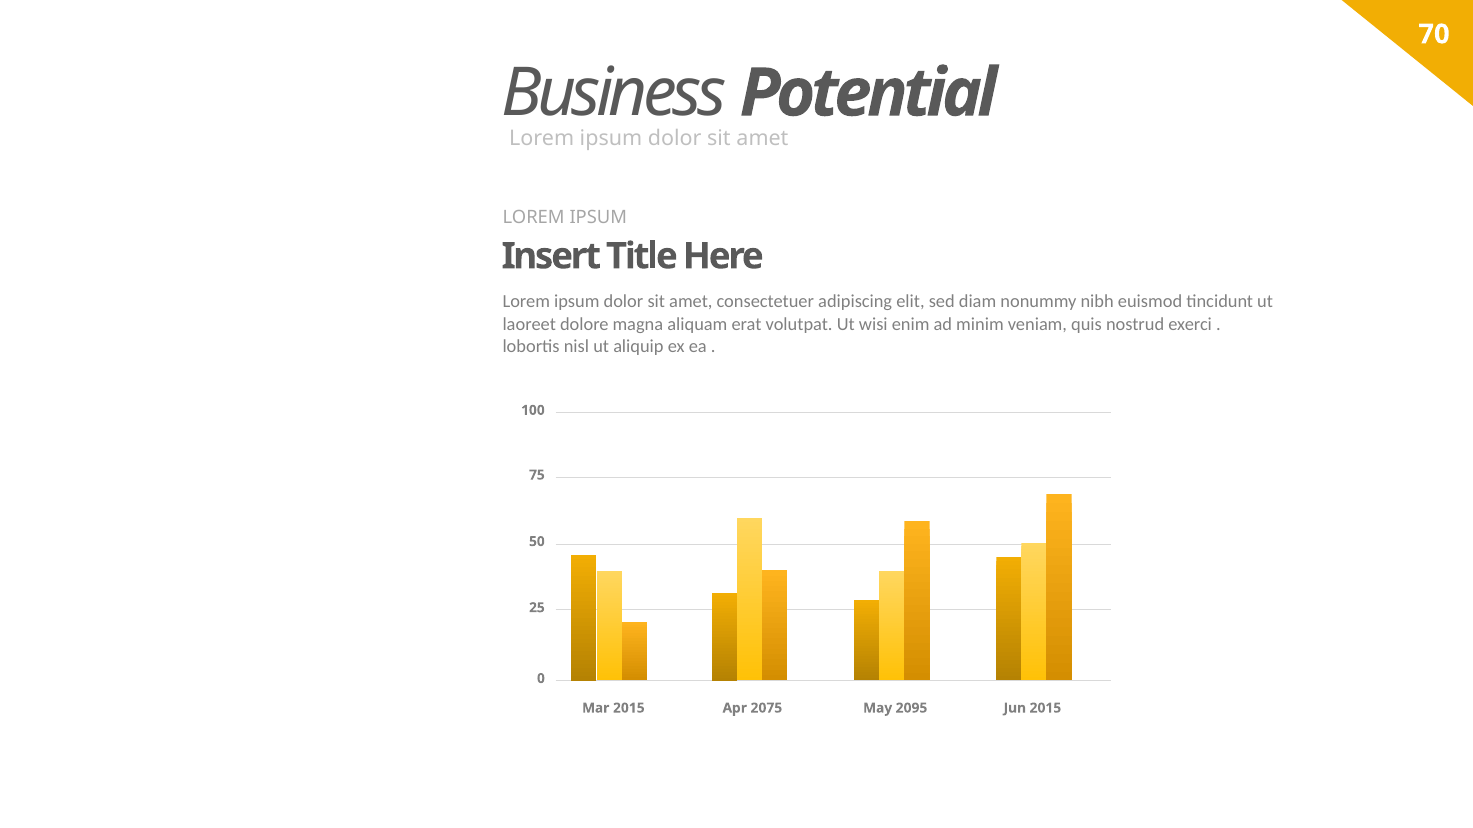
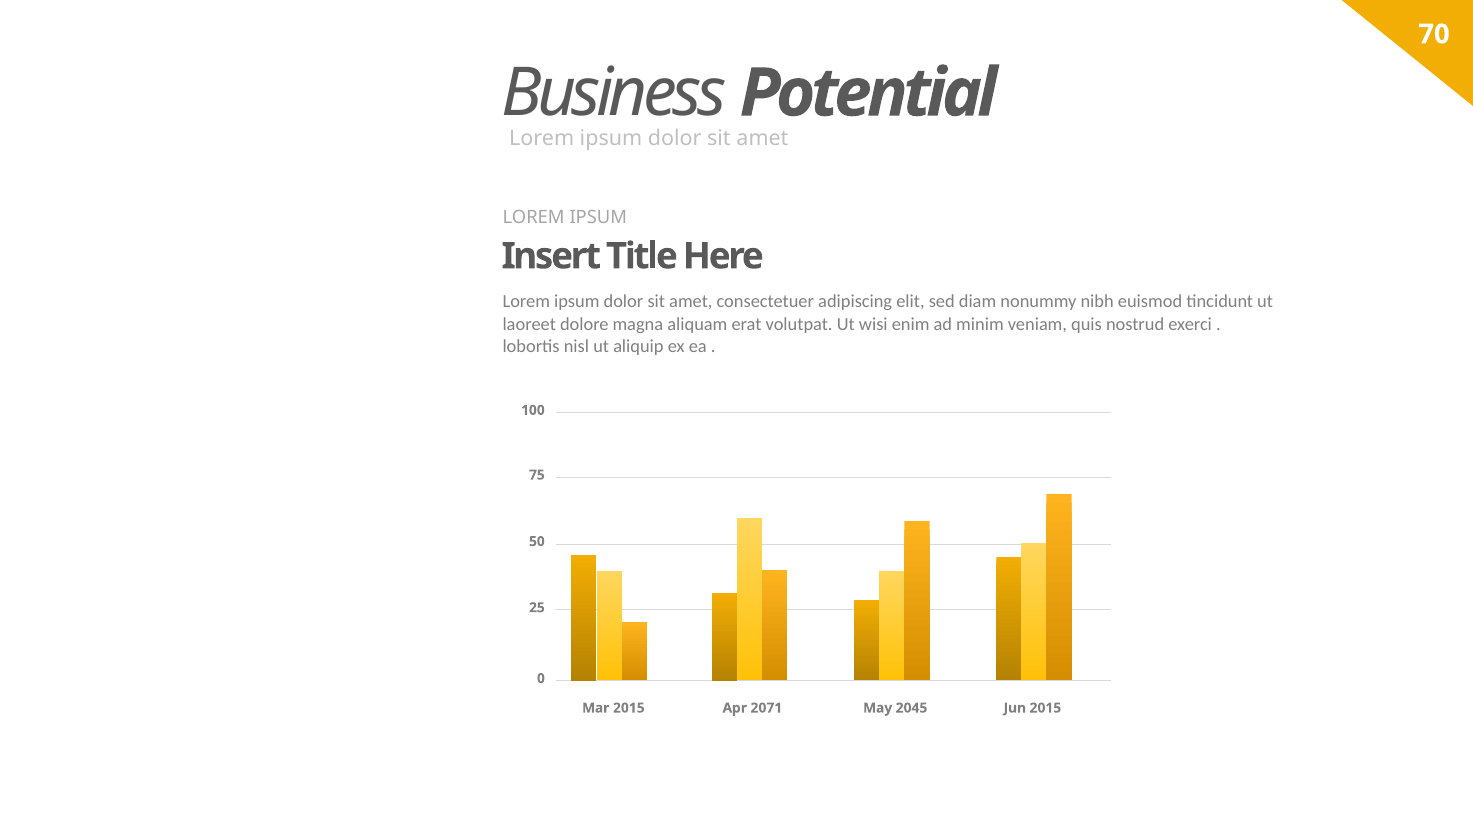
2075: 2075 -> 2071 (766, 708)
2095: 2095 -> 2045 (912, 708)
